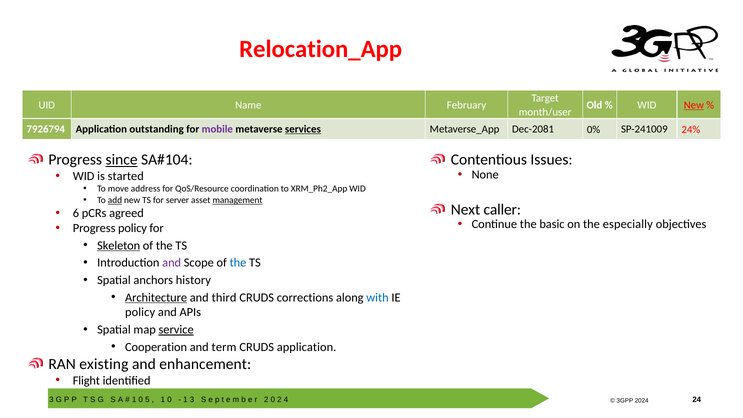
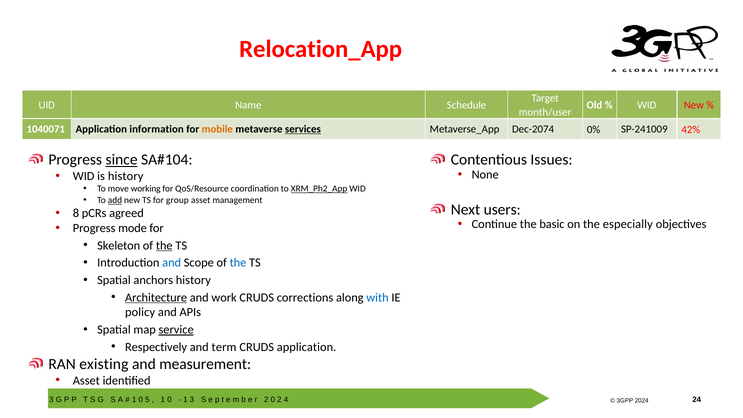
February: February -> Schedule (467, 105)
New underline: present -> none (694, 105)
7926794: 7926794 -> 1040071 (46, 129)
outstanding: outstanding -> information (157, 129)
mobile colour: purple -> orange (217, 129)
Dec-2081: Dec-2081 -> Dec-2074 (533, 129)
24%: 24% -> 42% (691, 129)
is started: started -> history (126, 176)
address: address -> working (146, 189)
XRM_Ph2_App underline: none -> present (319, 189)
server: server -> group (177, 200)
management underline: present -> none (238, 200)
caller: caller -> users (502, 210)
6: 6 -> 8 (76, 213)
Progress policy: policy -> mode (133, 228)
Skeleton underline: present -> none (119, 245)
the underline: none -> present (164, 245)
and colour: purple -> blue (172, 263)
third: third -> work (224, 297)
Cooperation: Cooperation -> Respectively (156, 347)
enhancement: enhancement -> measurement (205, 364)
Flight: Flight -> Asset (86, 380)
